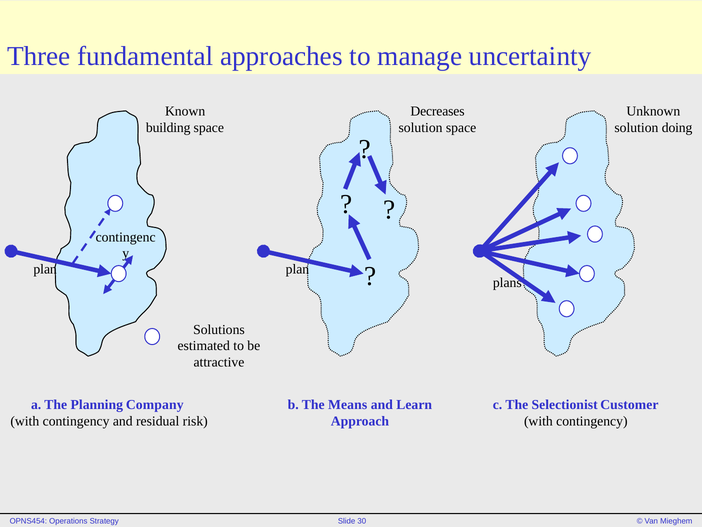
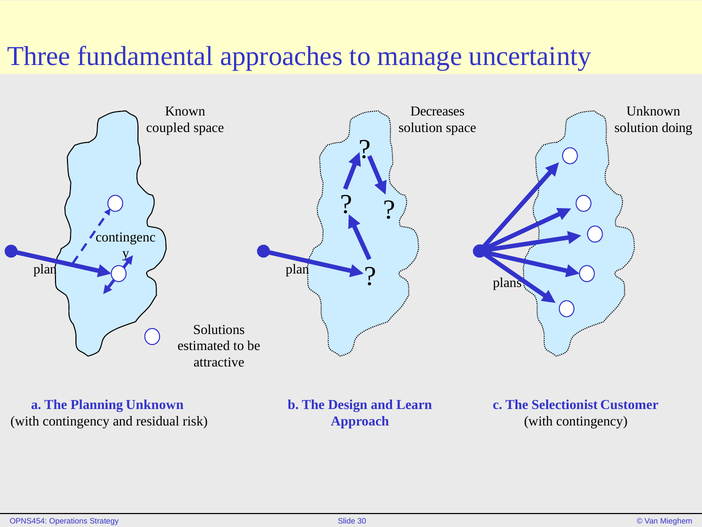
building: building -> coupled (168, 128)
Planning Company: Company -> Unknown (155, 405)
Means: Means -> Design (348, 405)
